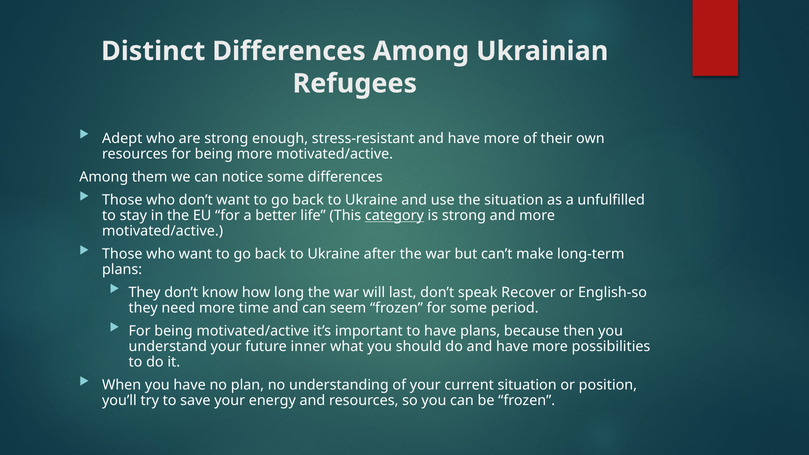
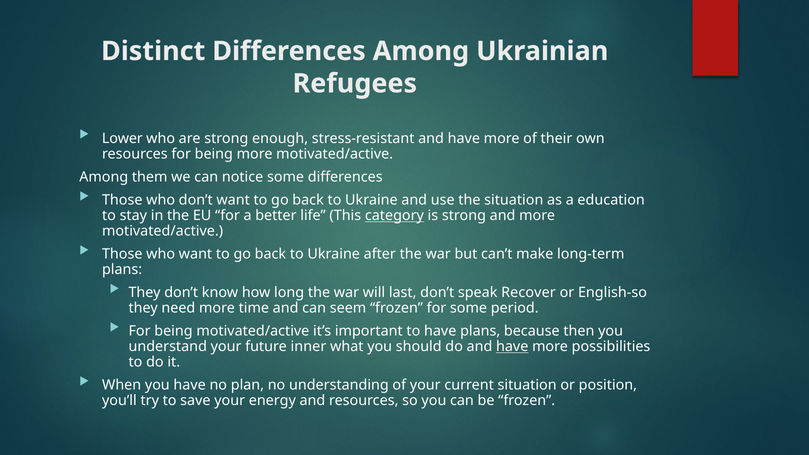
Adept: Adept -> Lower (122, 139)
unfulfilled: unfulfilled -> education (611, 200)
have underline: none -> present (512, 347)
